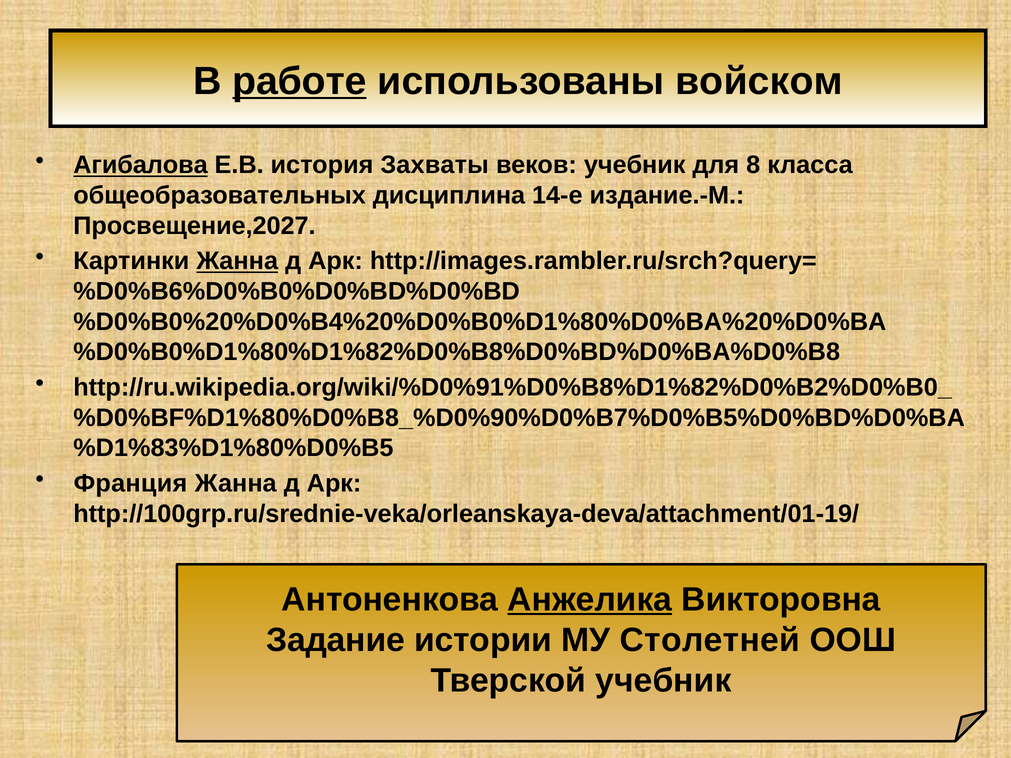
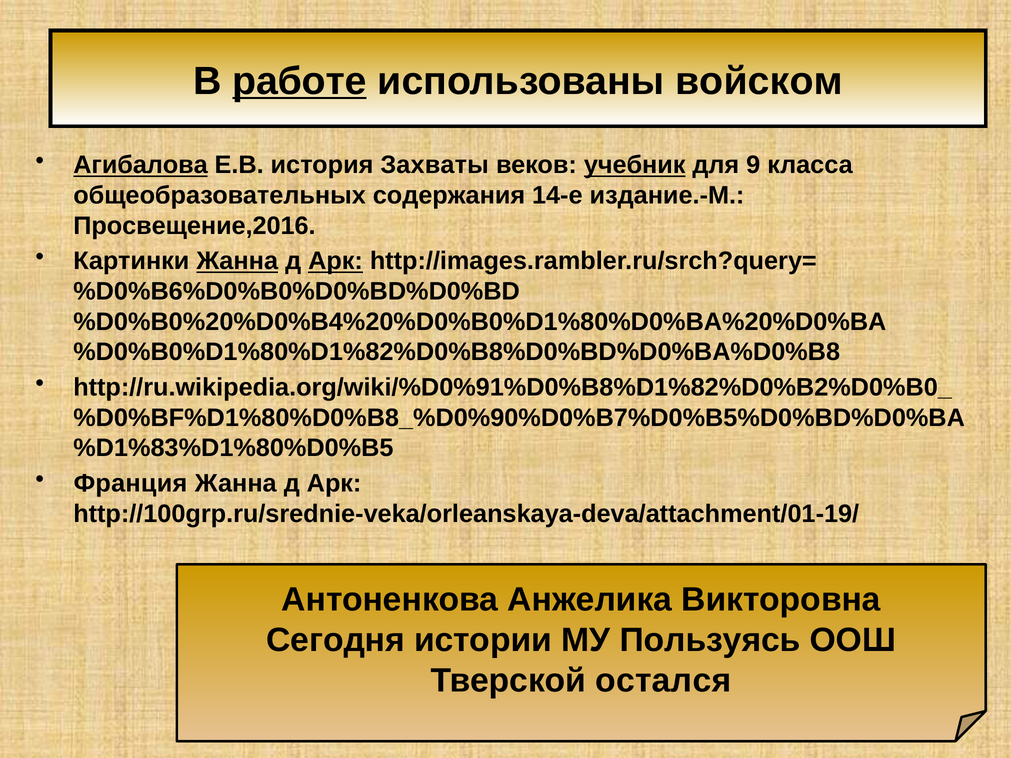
учебник underline: none -> present (635, 165)
8: 8 -> 9 (753, 165)
дисциплина: дисциплина -> содержания (449, 196)
Просвещение,2027: Просвещение,2027 -> Просвещение,2016 (194, 226)
Арк underline: none -> present (336, 261)
Анжелика underline: present -> none (590, 600)
Задание: Задание -> Сегодня (336, 640)
Столетней: Столетней -> Пользуясь (710, 640)
Тверской учебник: учебник -> остался (663, 681)
